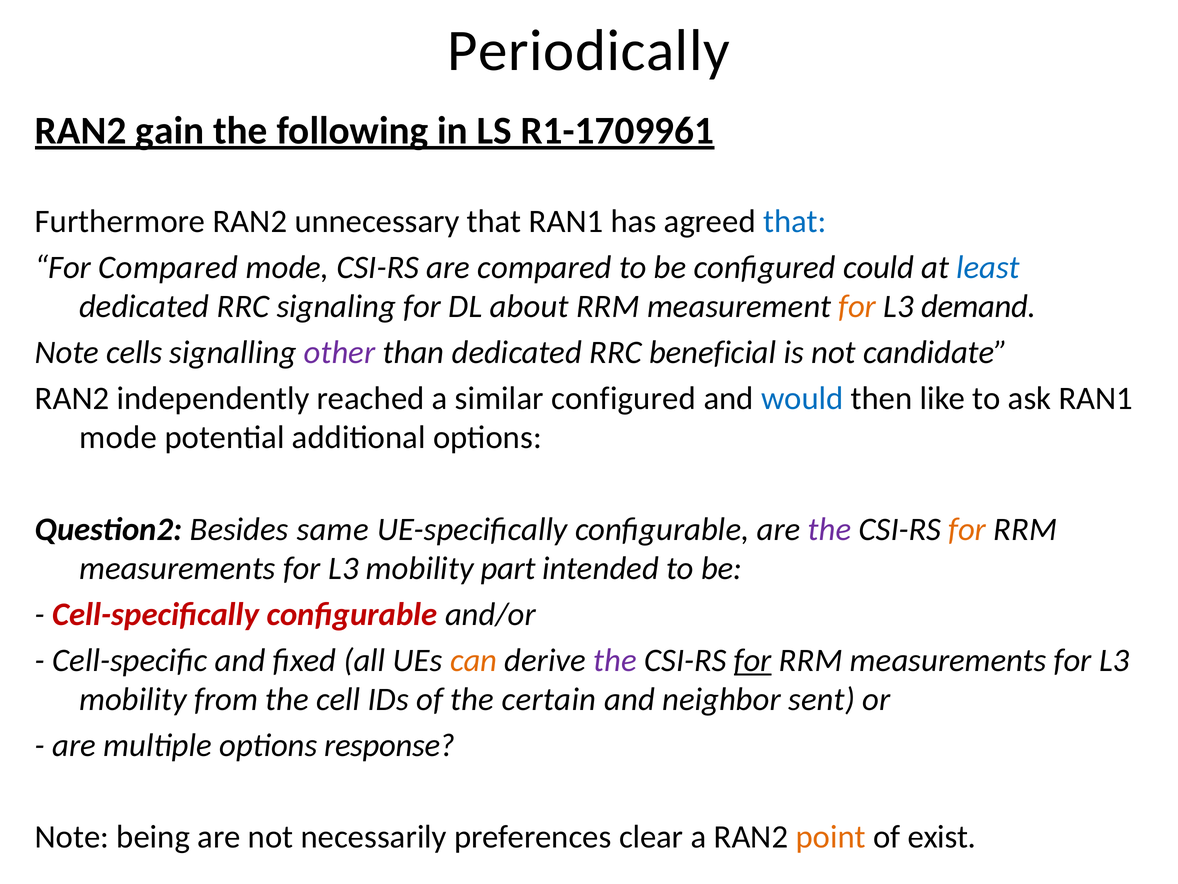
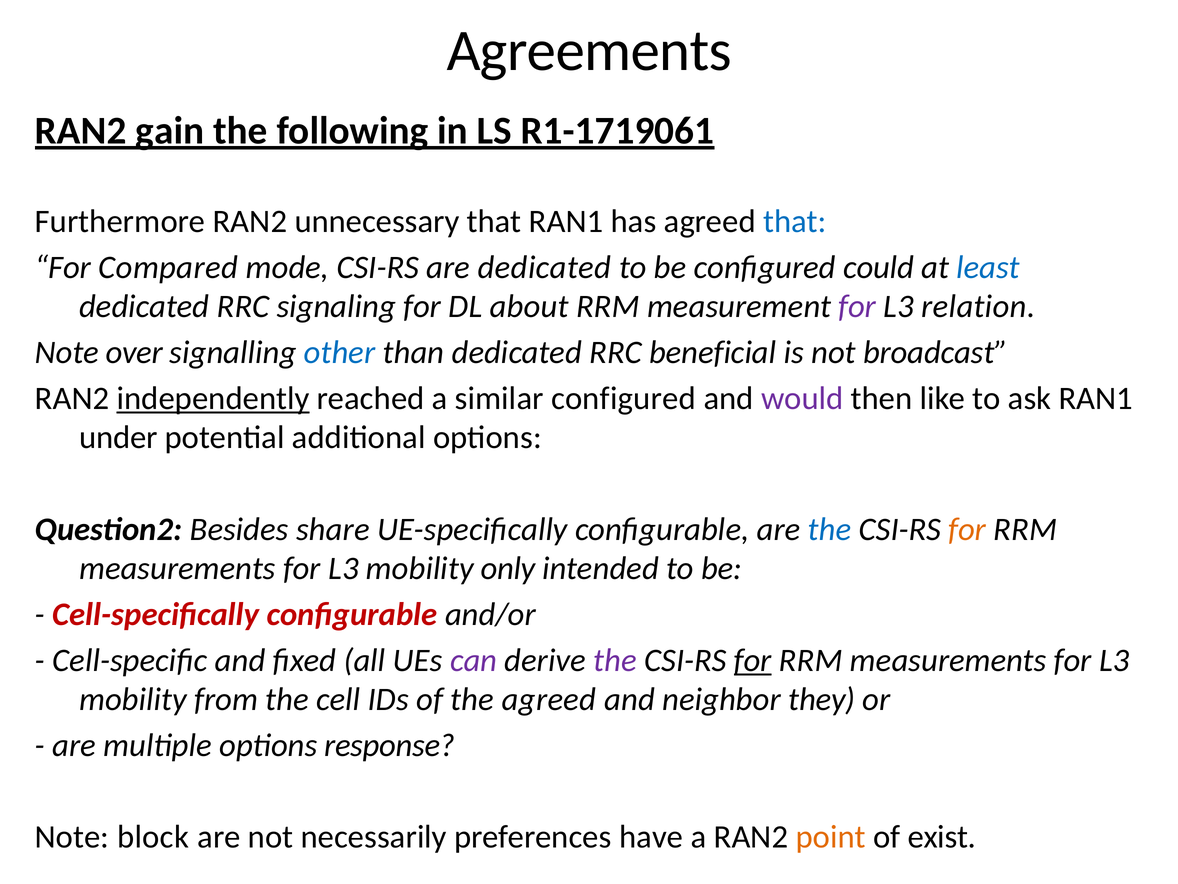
Periodically: Periodically -> Agreements (589, 51)
R1-1709961: R1-1709961 -> R1-1719061 (617, 131)
are compared: compared -> dedicated (544, 267)
for colour: orange -> purple (857, 306)
demand: demand -> relation (978, 306)
cells: cells -> over (134, 352)
other colour: purple -> blue (340, 352)
candidate: candidate -> broadcast (936, 352)
independently underline: none -> present (213, 398)
would colour: blue -> purple (802, 398)
mode: mode -> under (118, 437)
same: same -> share (333, 529)
the colour: purple -> blue (829, 529)
part: part -> only (508, 568)
can colour: orange -> purple (474, 660)
the certain: certain -> agreed (549, 699)
sent: sent -> they (822, 699)
being: being -> block (153, 837)
clear: clear -> have (651, 837)
